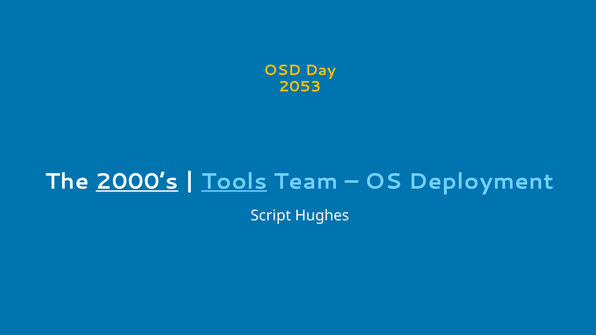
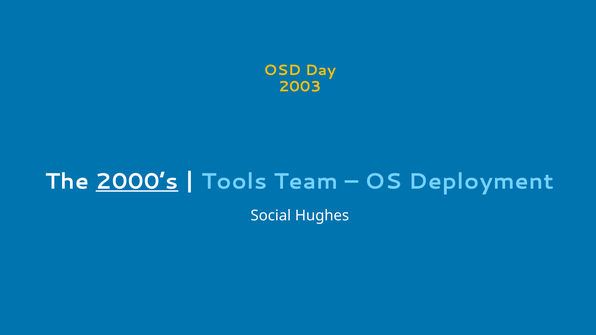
2053: 2053 -> 2003 (300, 87)
Tools underline: present -> none (234, 182)
Script: Script -> Social (271, 216)
